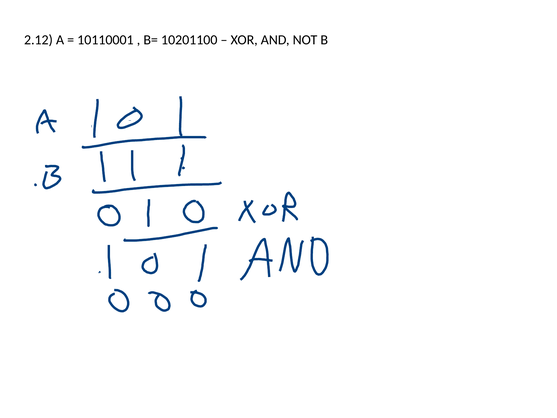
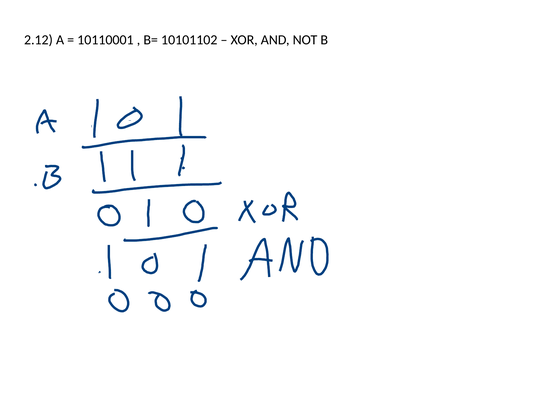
10201100: 10201100 -> 10101102 (189, 40)
